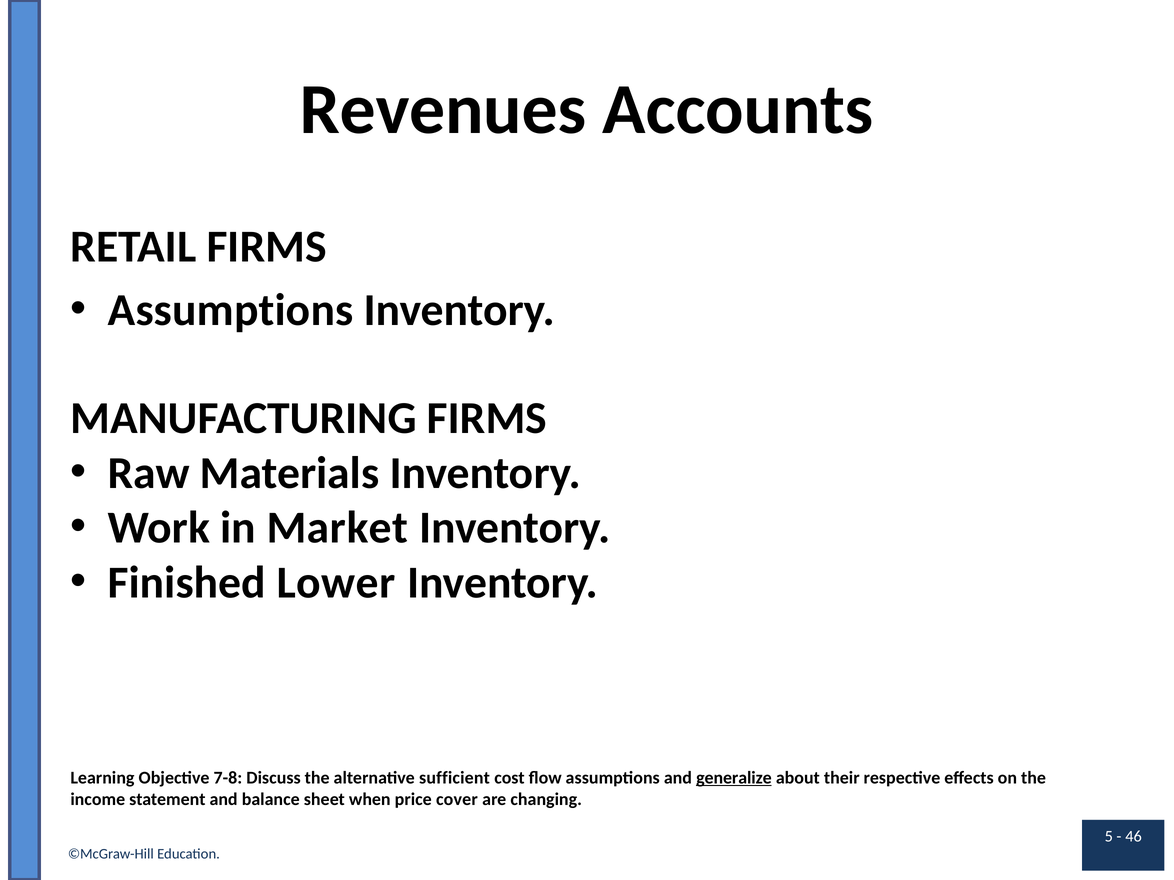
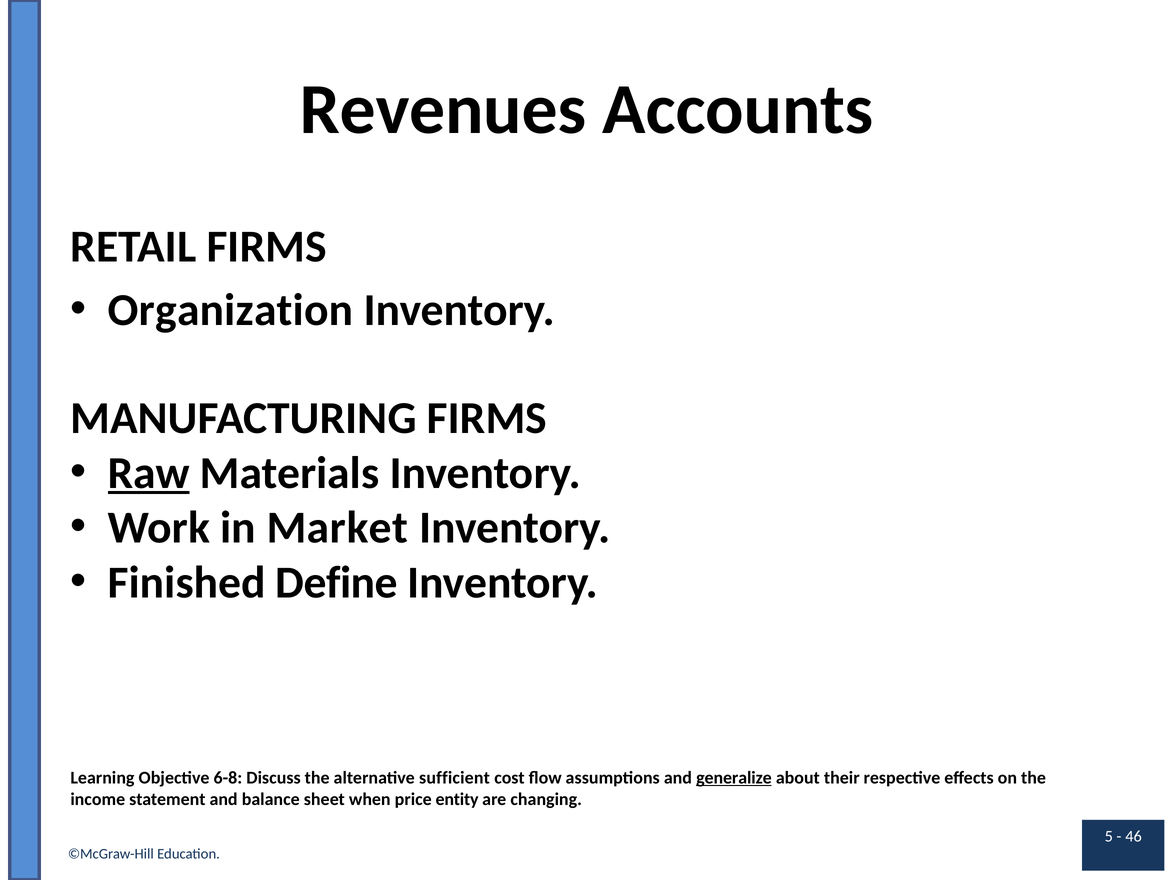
Assumptions: Assumptions -> Organization (231, 311)
Raw underline: none -> present (149, 473)
Lower: Lower -> Define (337, 583)
7-8: 7-8 -> 6-8 (228, 778)
cover: cover -> entity (457, 800)
